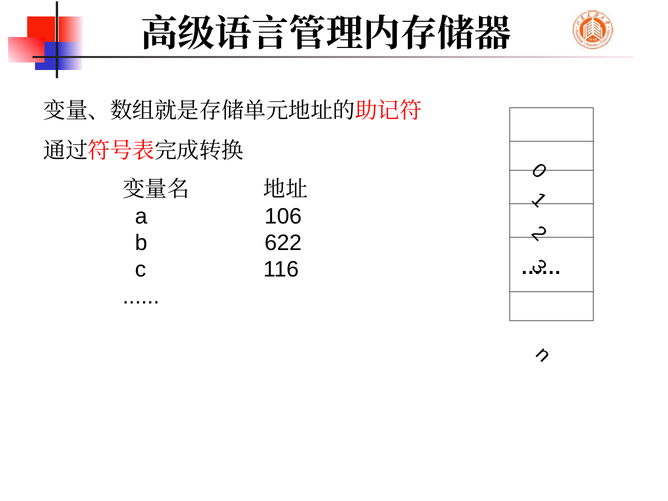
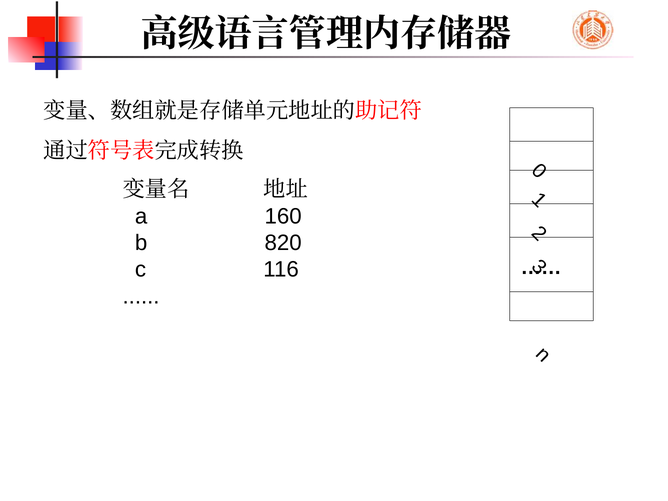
106: 106 -> 160 (283, 216)
622: 622 -> 820 (283, 243)
